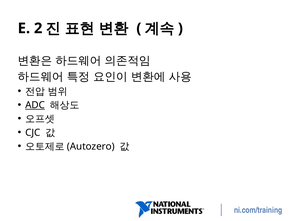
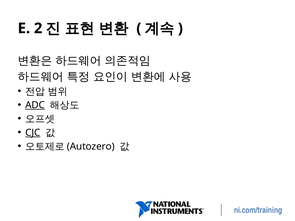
CJC underline: none -> present (33, 133)
